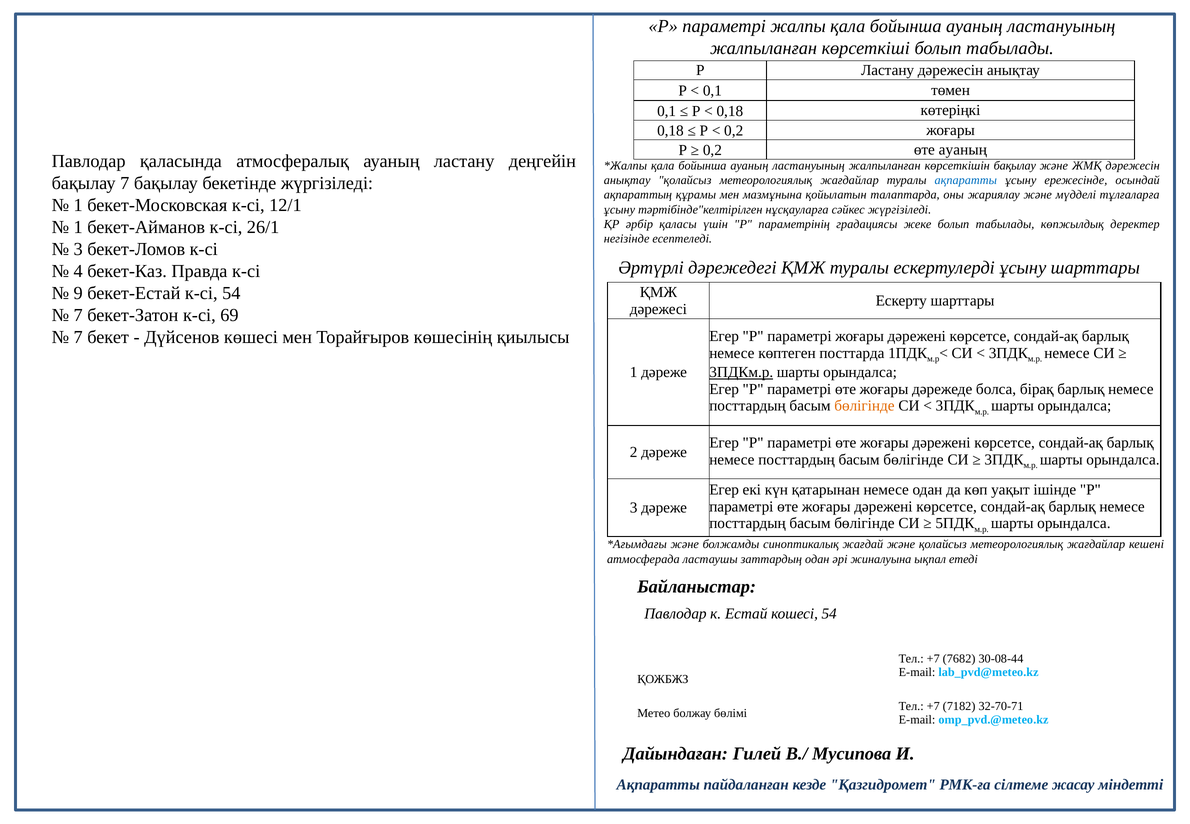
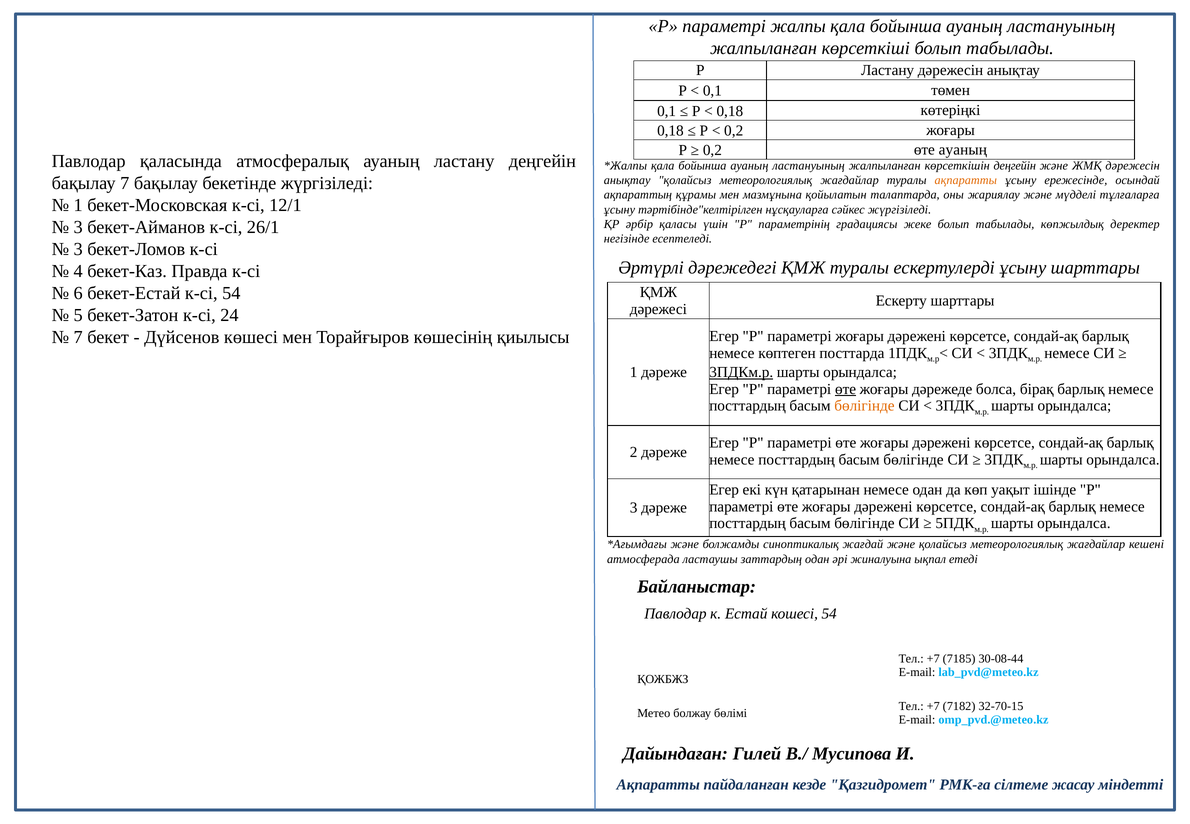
көрсеткішін бақылау: бақылау -> деңгейін (1015, 166)
ақпаратты colour: blue -> orange (966, 180)
1: 1 -> 3 (78, 227)
9: 9 -> 6 (78, 293)
7: 7 -> 5 (78, 315)
69: 69 -> 24 (229, 315)
өте underline: none -> present (846, 389)
7682: 7682 -> 7185 (959, 659)
32-70-71: 32-70-71 -> 32-70-15 (1001, 706)
